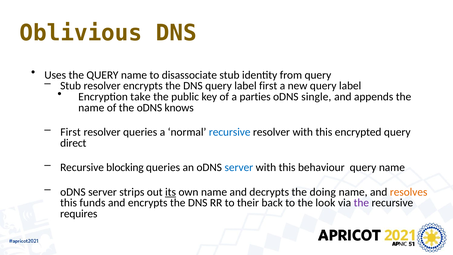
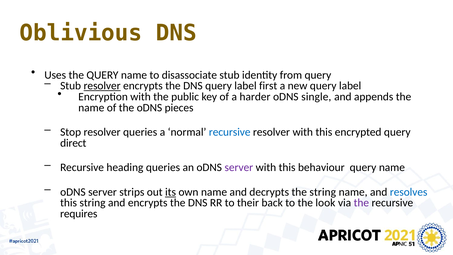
resolver underline: none -> present (102, 86)
Encryption take: take -> with (141, 97)
parties: parties -> harder (255, 97)
knows: knows -> pieces (179, 108)
First: First -> Stop (71, 132)
blocking: blocking -> heading (125, 167)
server colour: blue -> purple (239, 167)
the doing: doing -> string (323, 192)
resolves colour: orange -> blue (409, 192)
this funds: funds -> string (93, 203)
